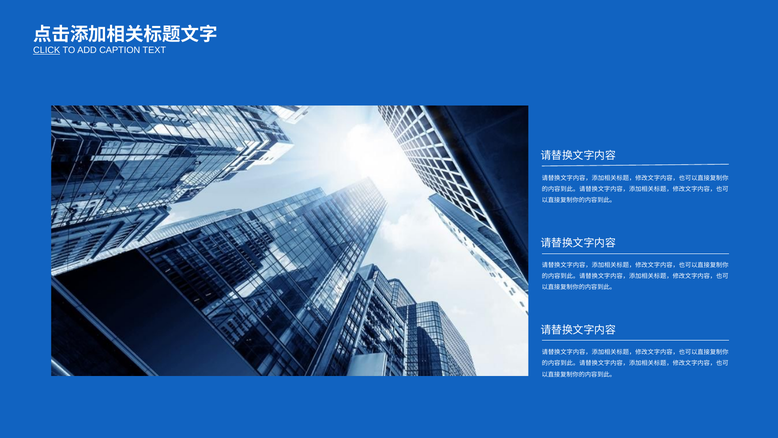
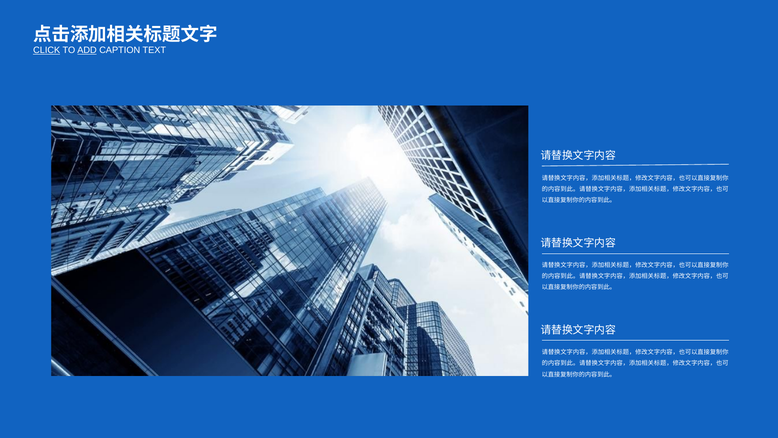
ADD underline: none -> present (87, 50)
